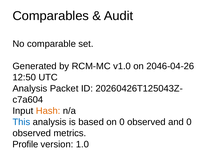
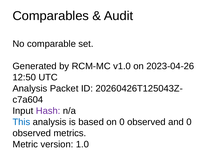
2046-04-26: 2046-04-26 -> 2023-04-26 (170, 66)
Hash colour: orange -> purple (48, 111)
Profile: Profile -> Metric (25, 145)
